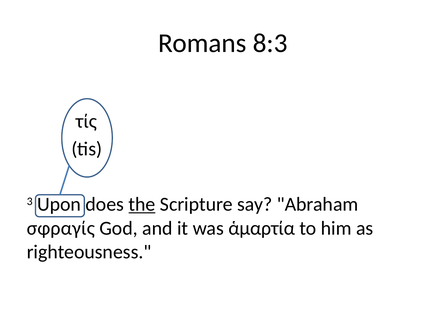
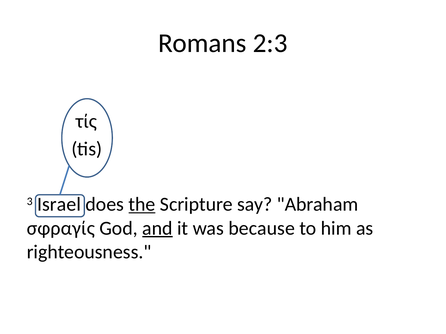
8:3: 8:3 -> 2:3 (270, 43)
Upon: Upon -> Israel (59, 205)
and underline: none -> present (157, 229)
ἁμαρτία: ἁμαρτία -> because (262, 229)
